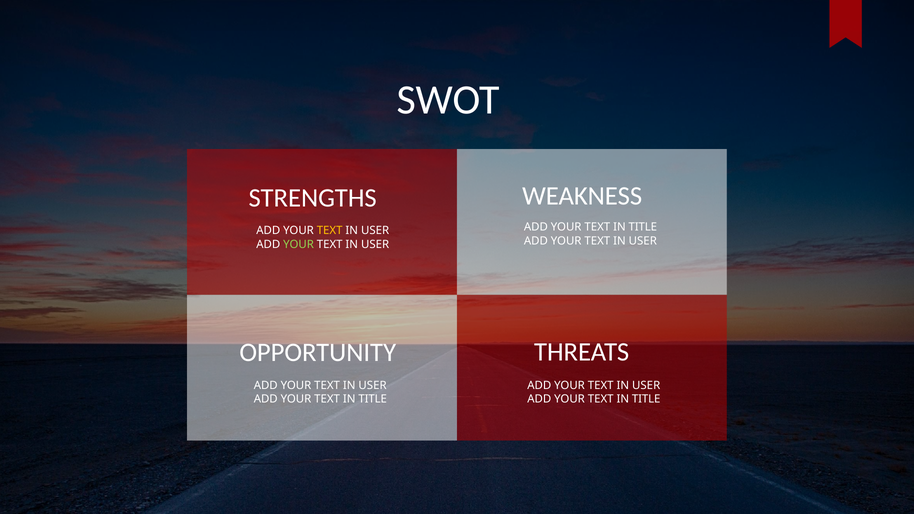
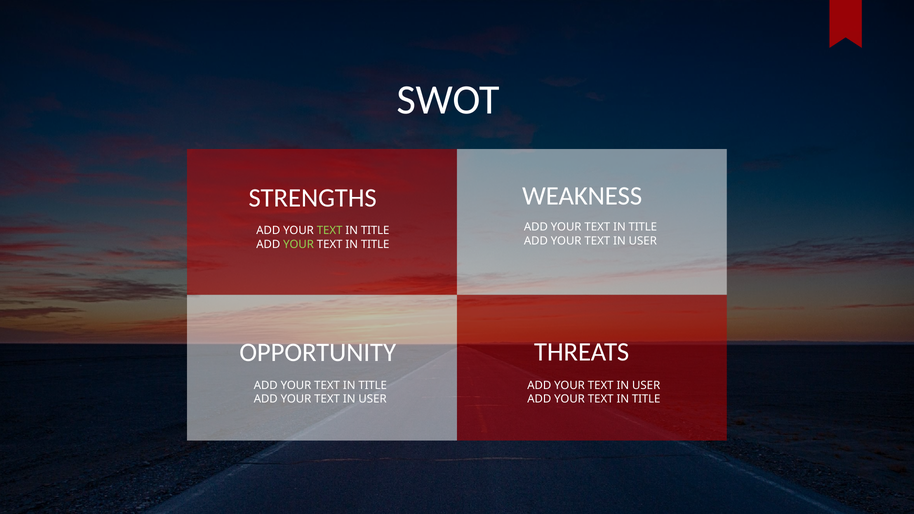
TEXT colour: yellow -> light green (330, 231)
USER: USER -> TITLE (375, 231)
USER: USER -> TITLE (375, 244)
USER: USER -> TITLE (373, 385)
TITLE: TITLE -> USER (373, 399)
